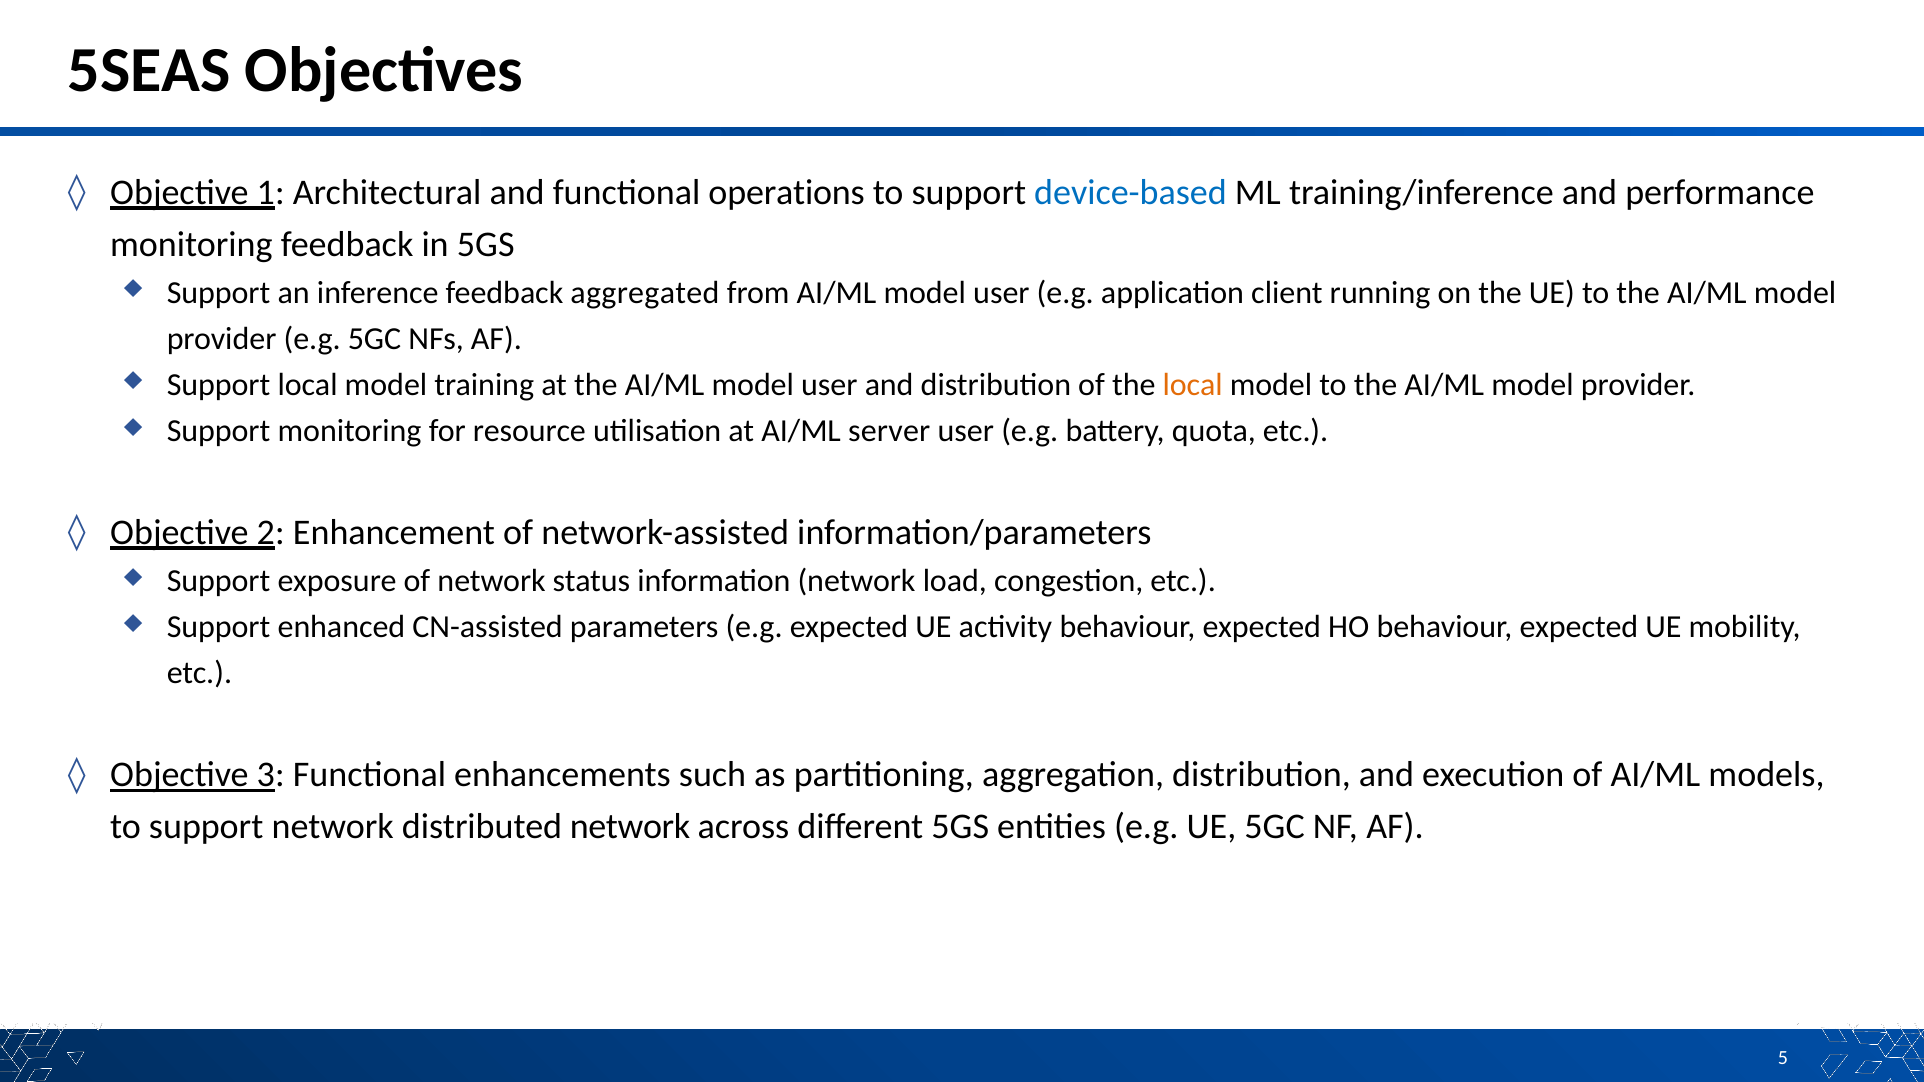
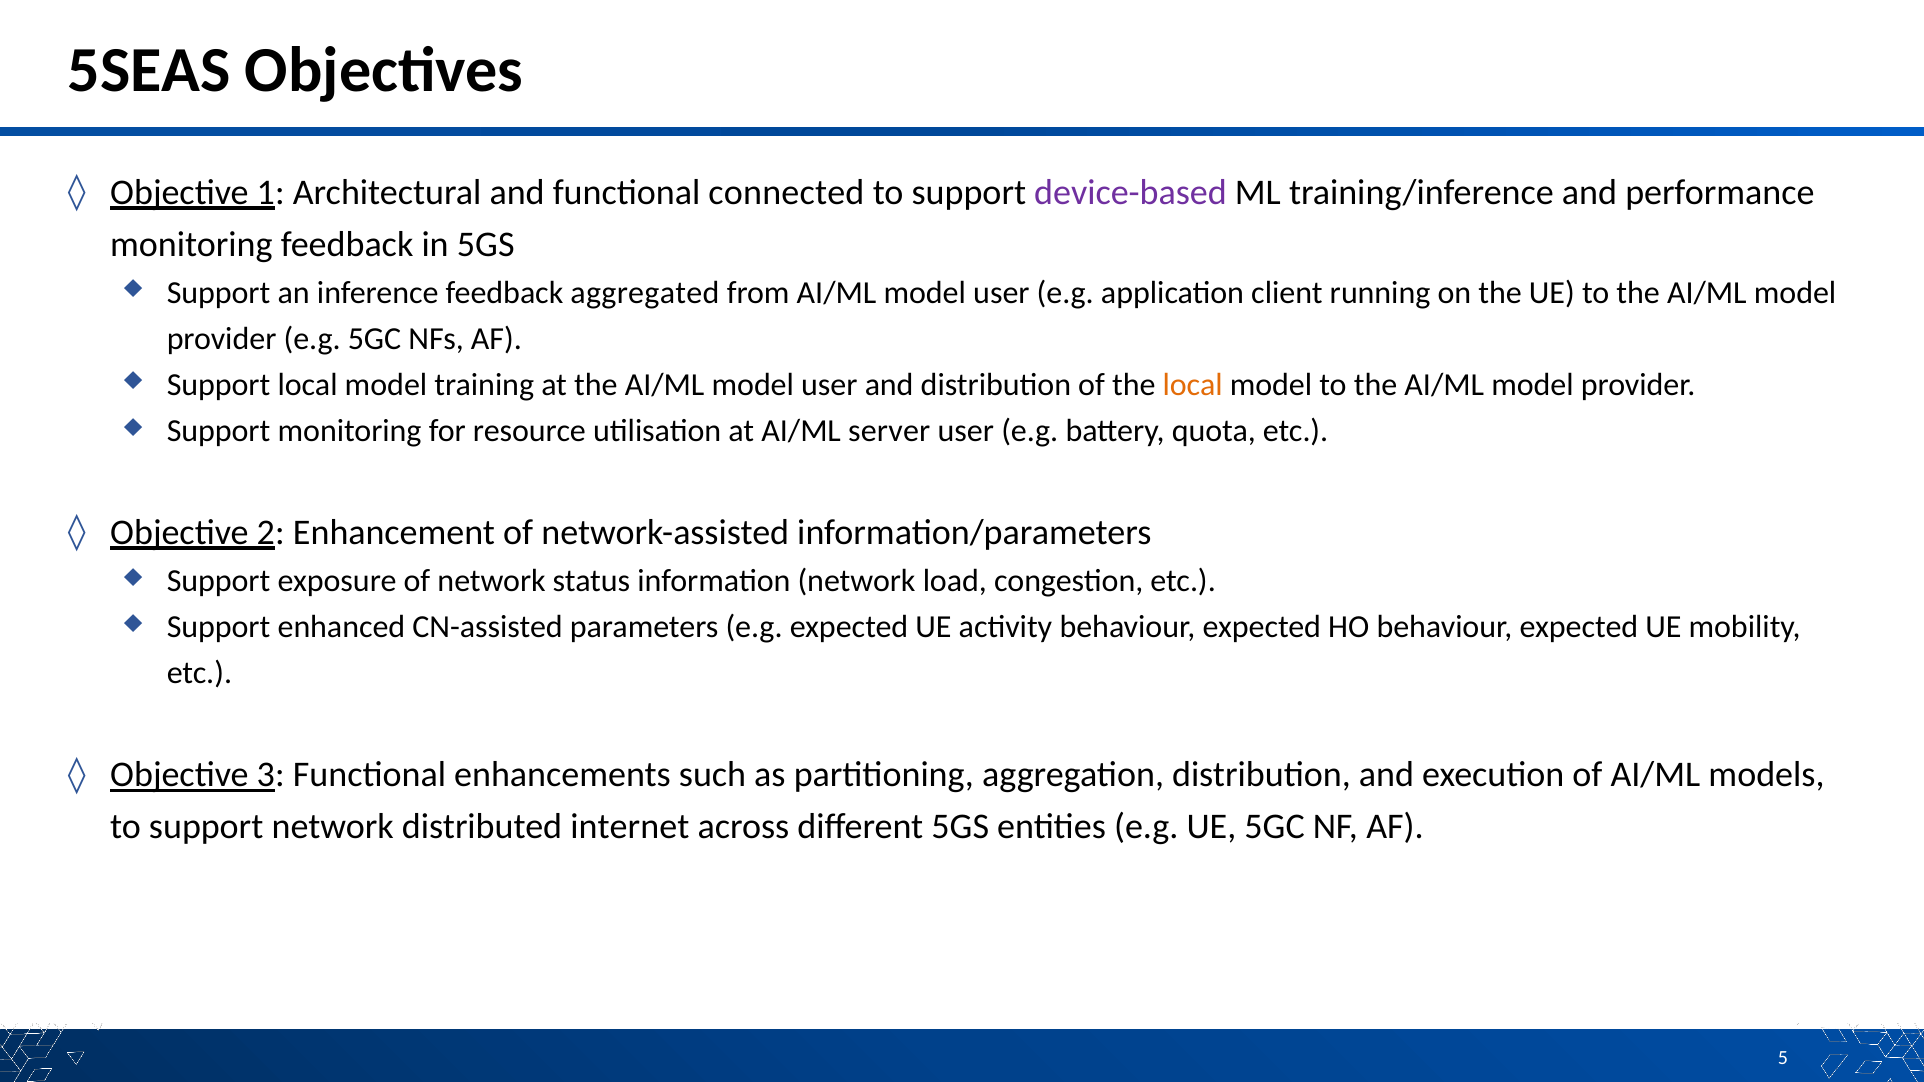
operations: operations -> connected (786, 192)
device-based colour: blue -> purple (1131, 192)
distributed network: network -> internet (630, 827)
